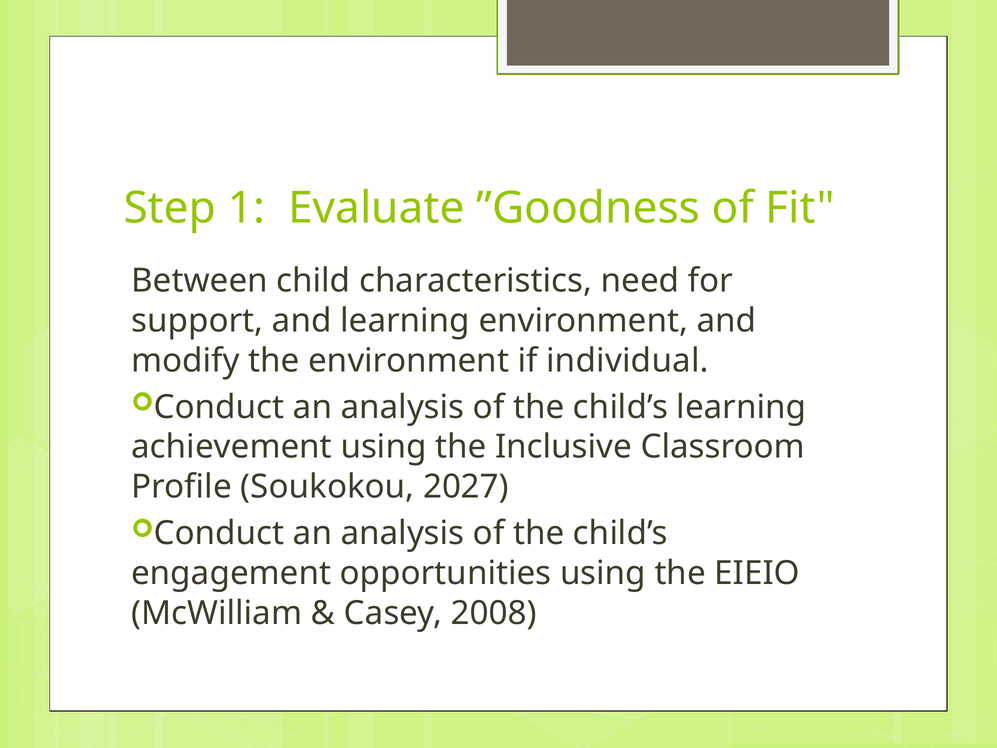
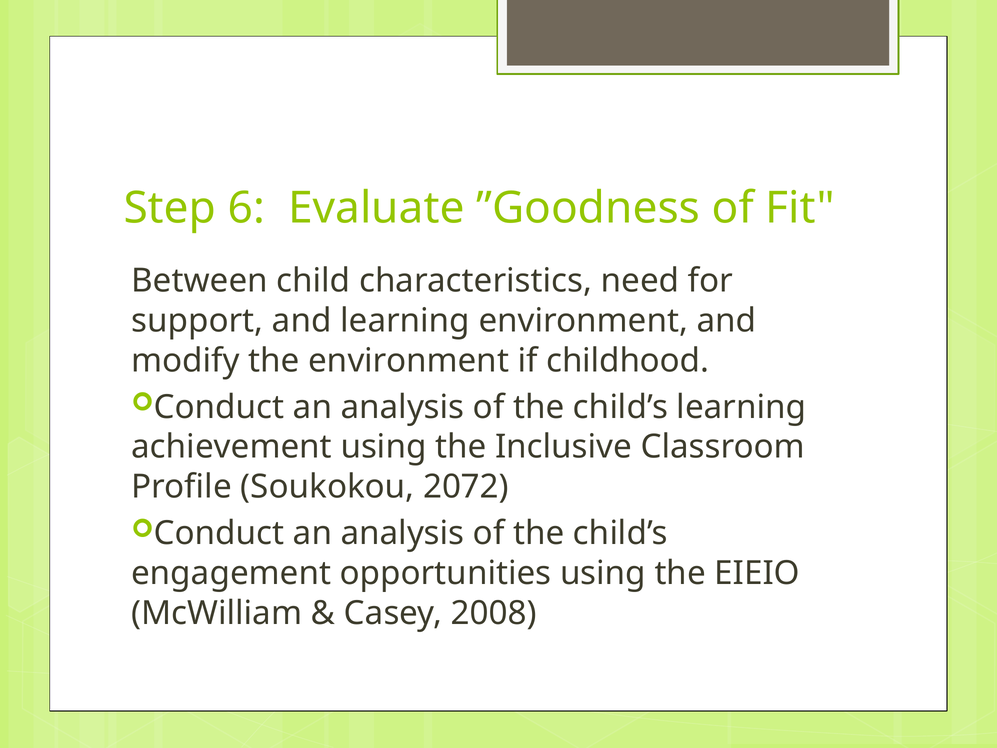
1: 1 -> 6 (246, 208)
individual: individual -> childhood (628, 360)
2027: 2027 -> 2072 (466, 487)
